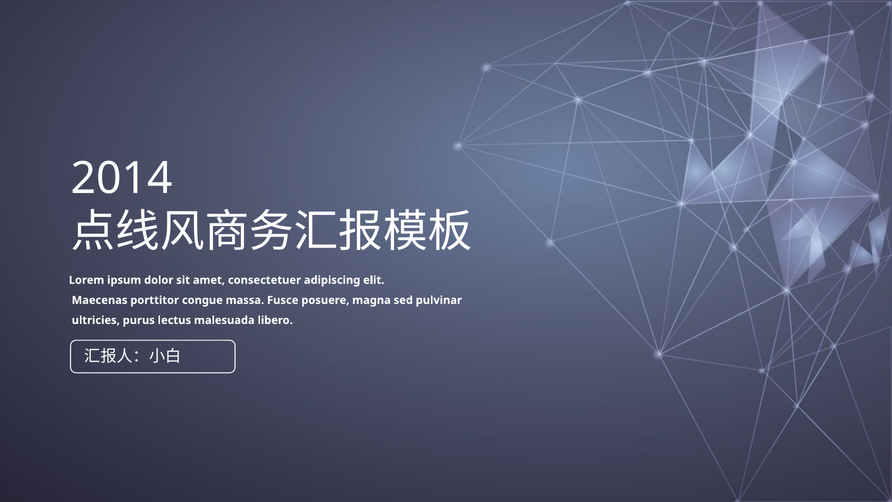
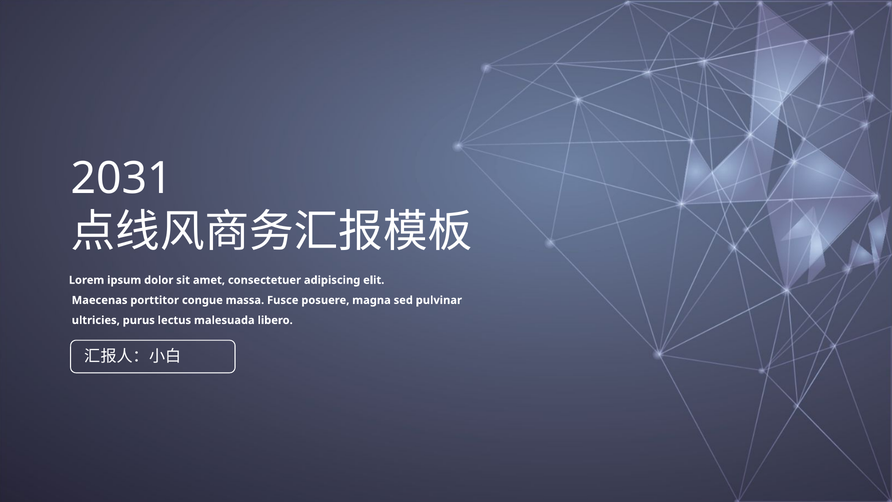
2014: 2014 -> 2031 (122, 179)
